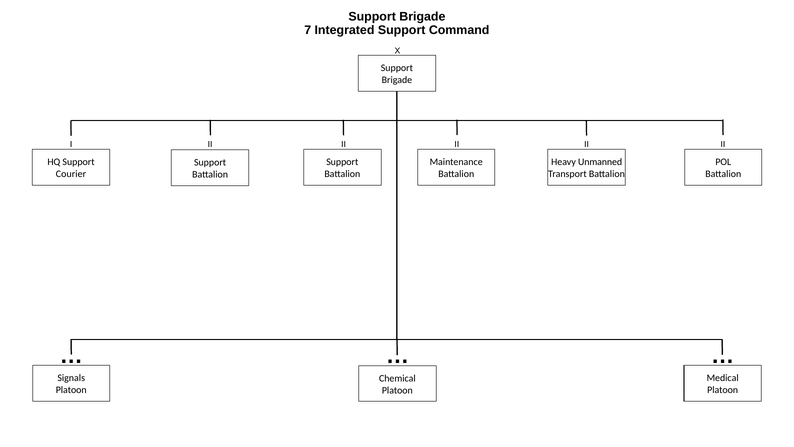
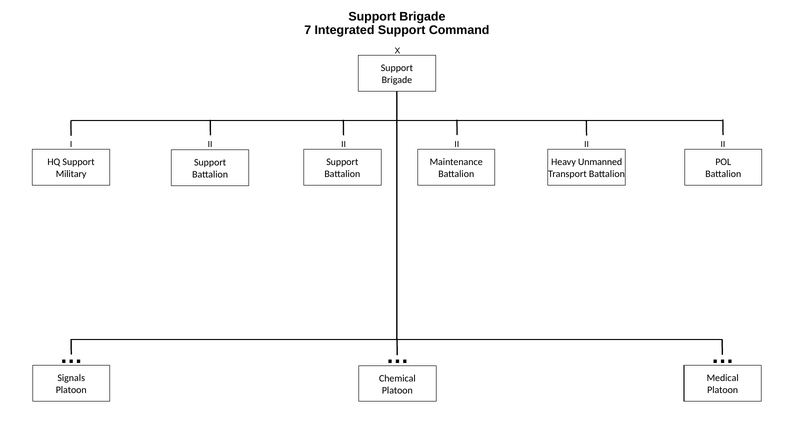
Courier: Courier -> Military (71, 174)
